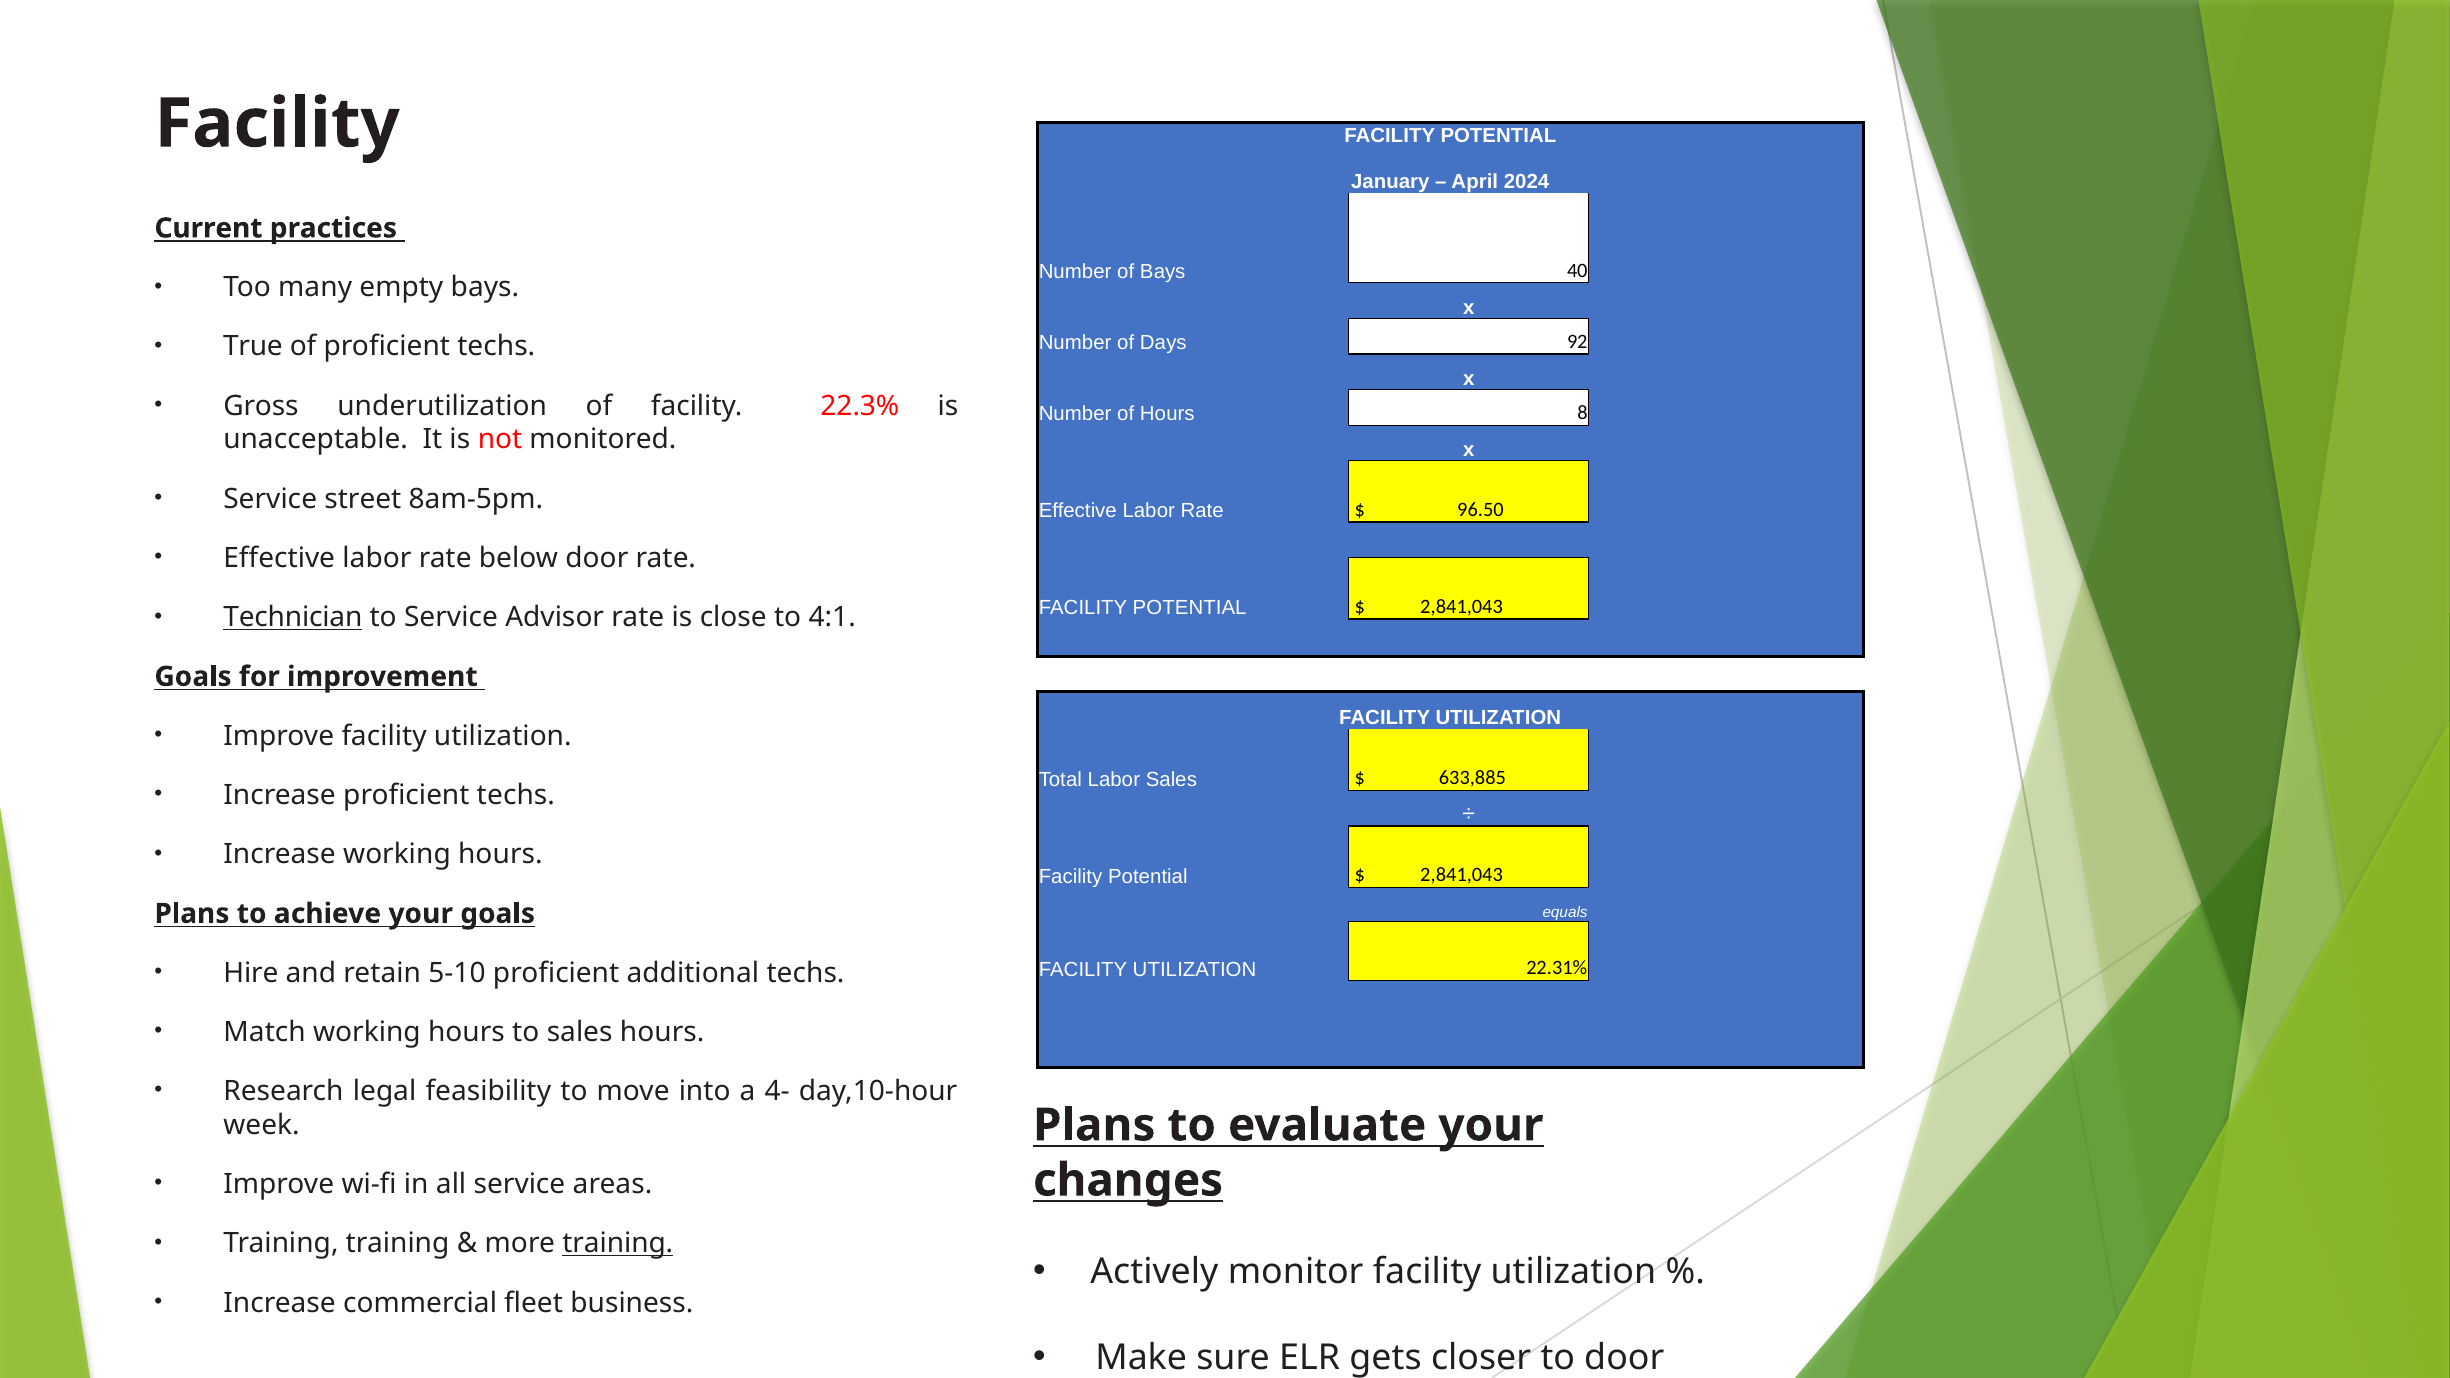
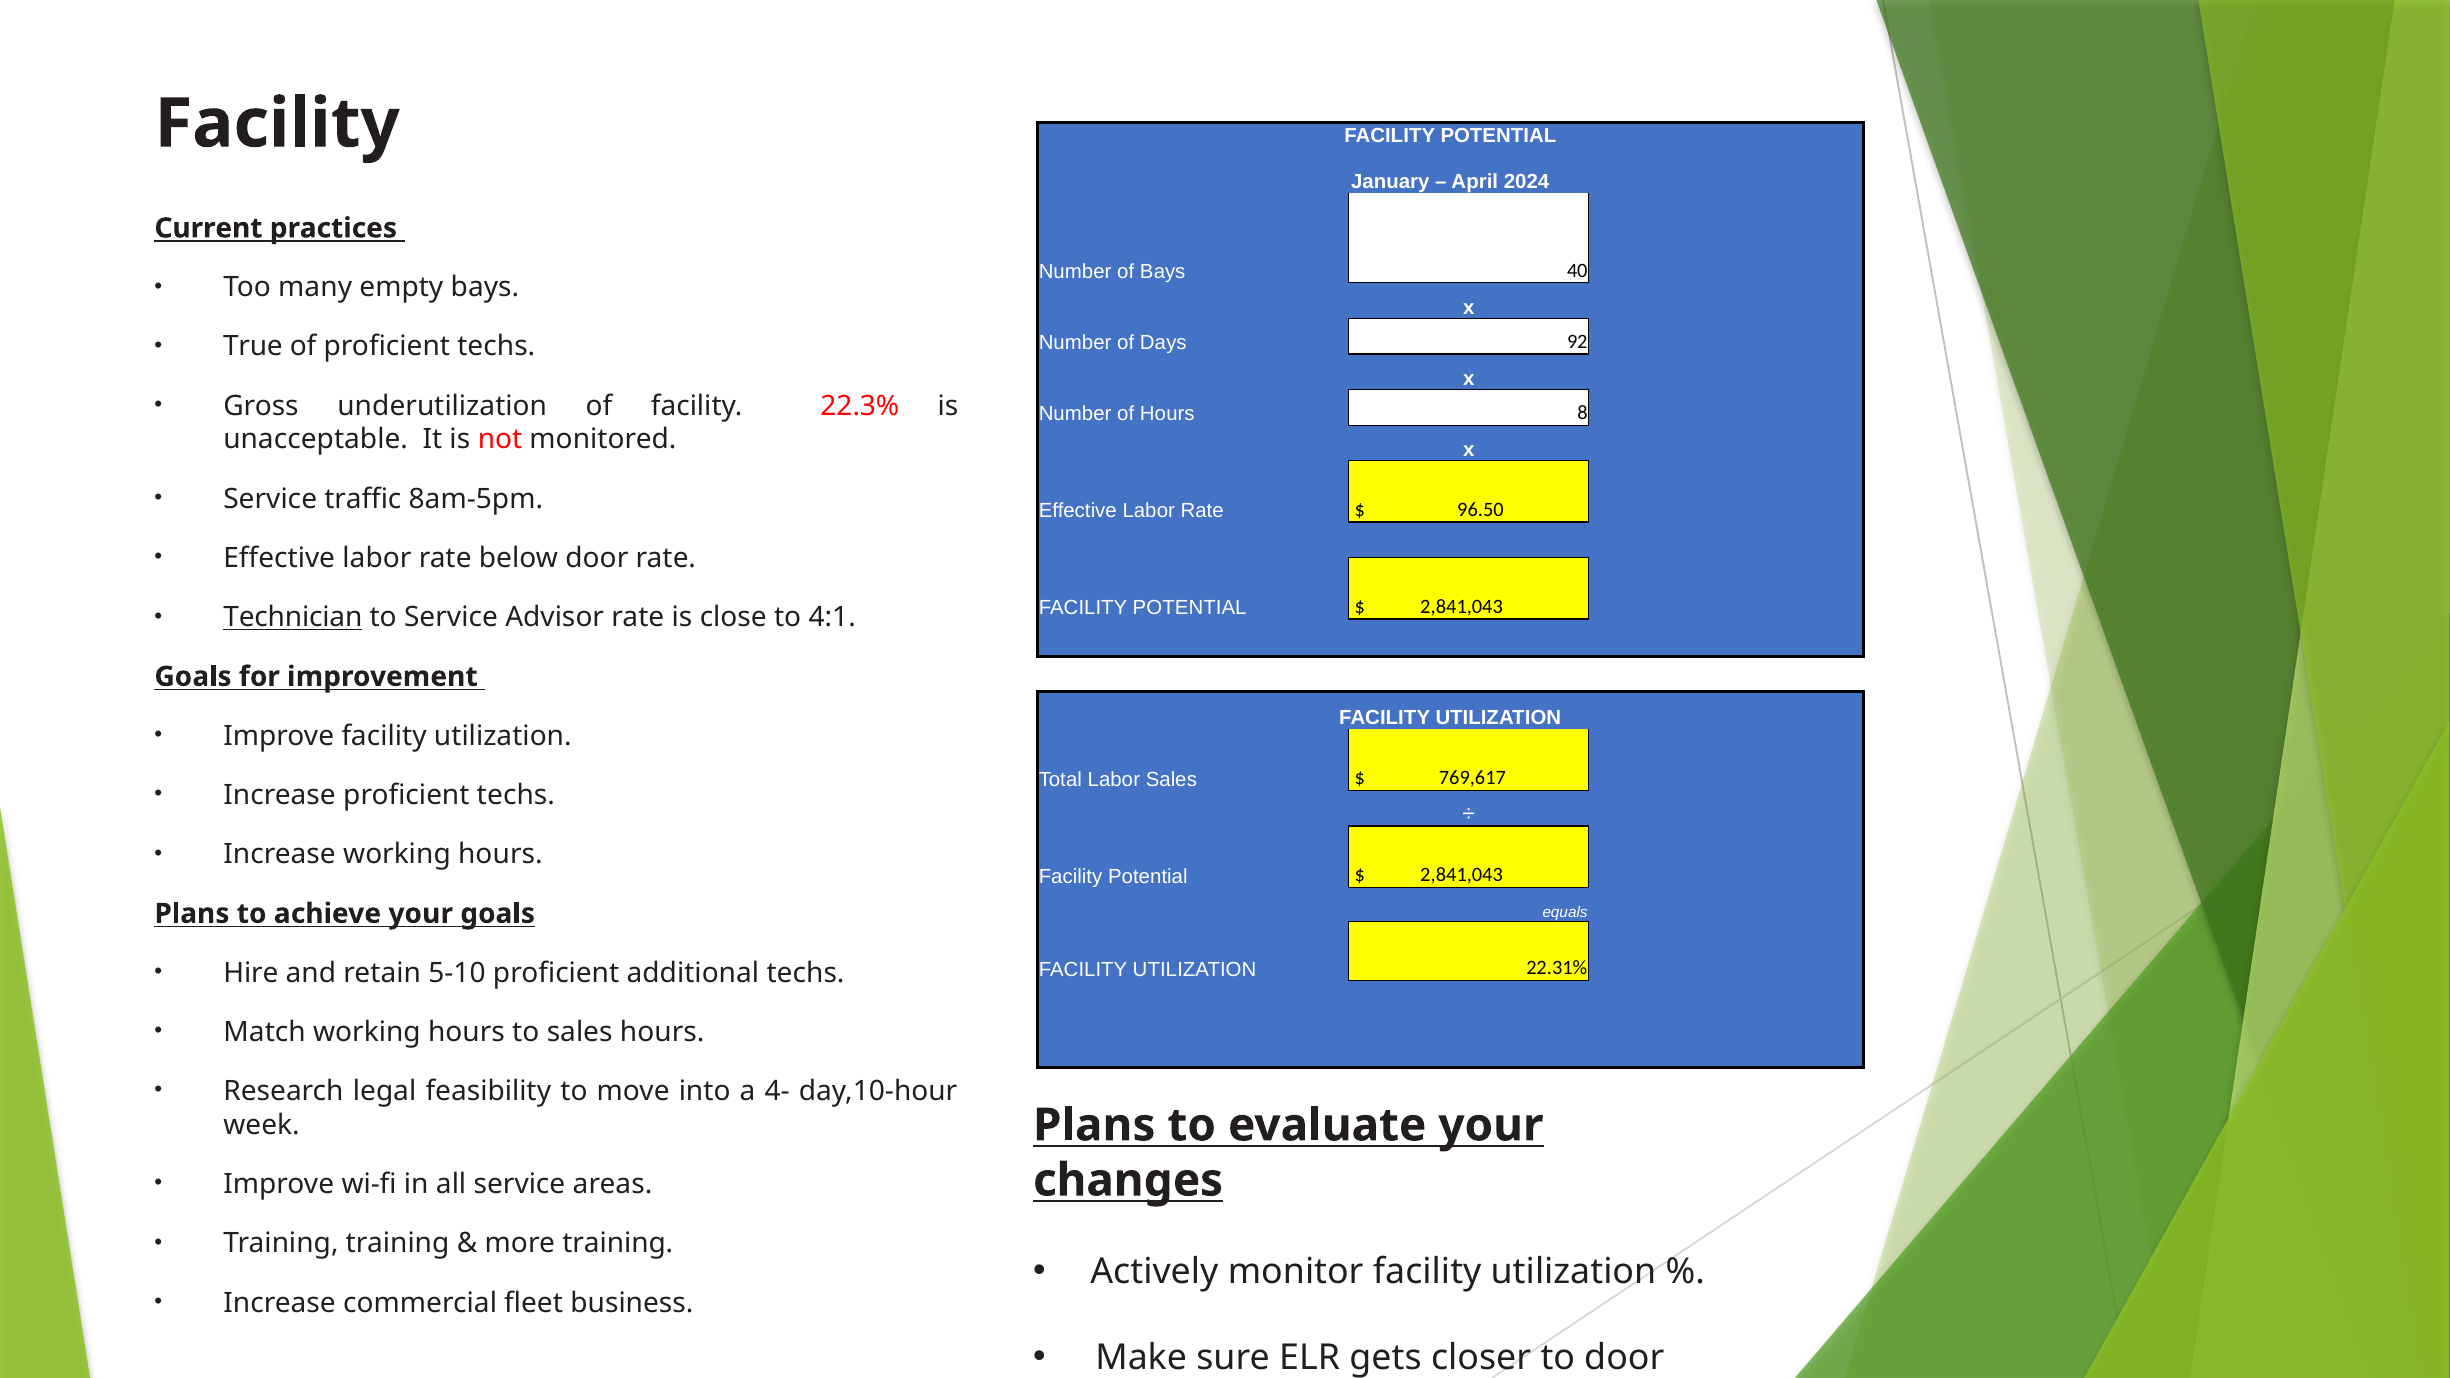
street: street -> traffic (363, 499)
633,885: 633,885 -> 769,617 (1472, 778)
training underline: present -> none (618, 1244)
